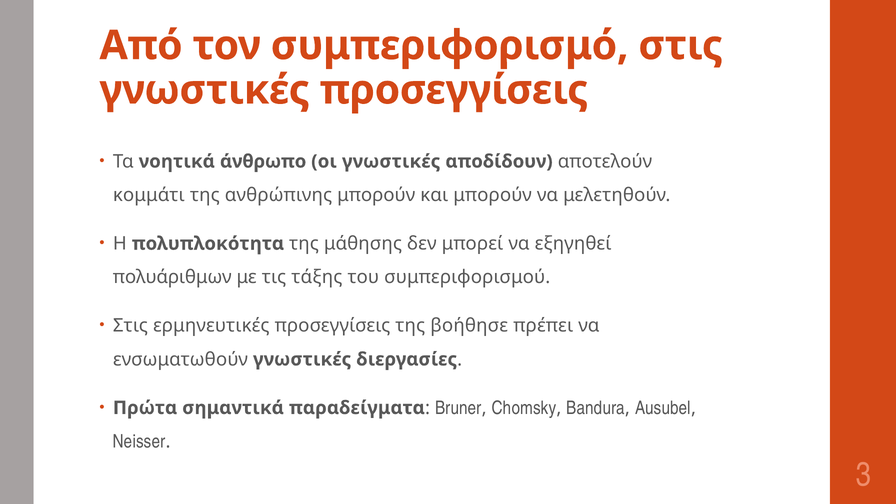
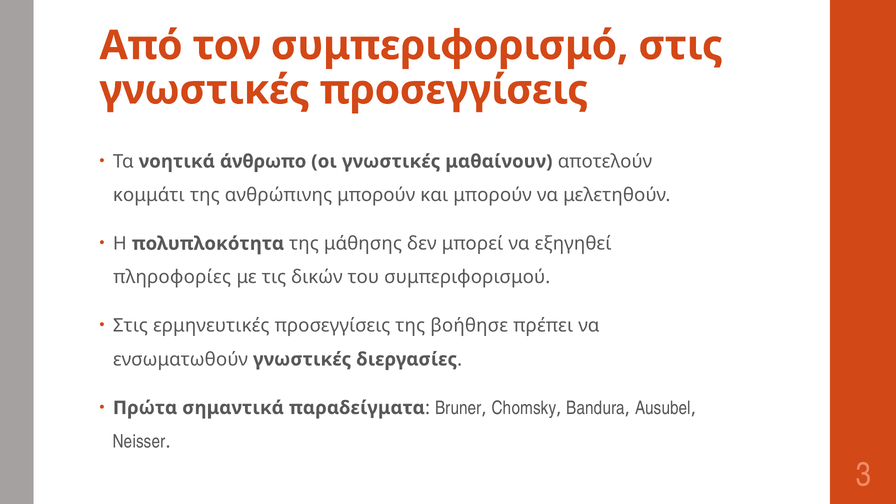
αποδίδουν: αποδίδουν -> μαθαίνουν (499, 161)
πολυάριθμων: πολυάριθμων -> πληροφορίες (172, 277)
τάξης: τάξης -> δικών (317, 277)
